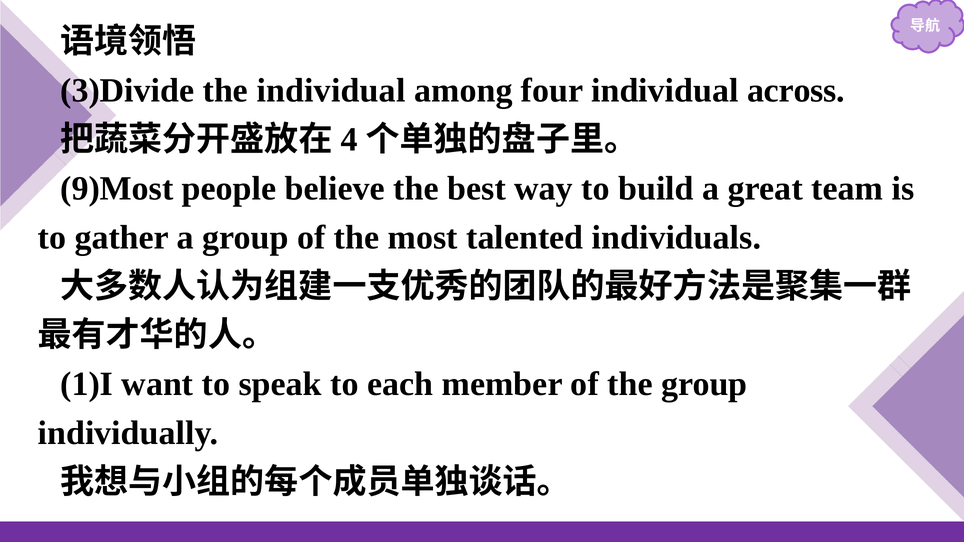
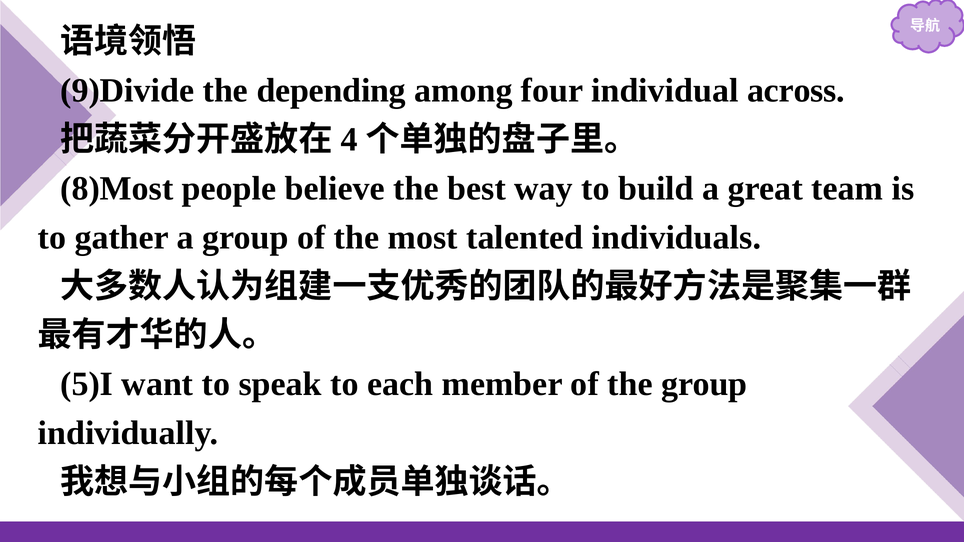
3)Divide: 3)Divide -> 9)Divide (127, 90)
the individual: individual -> depending (331, 90)
9)Most: 9)Most -> 8)Most (117, 188)
1)I: 1)I -> 5)I (87, 384)
